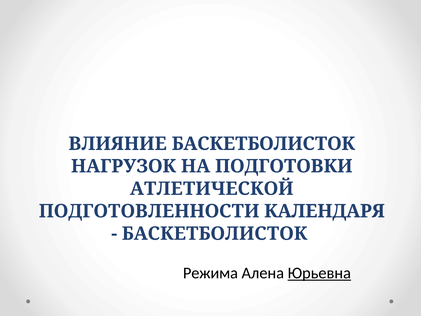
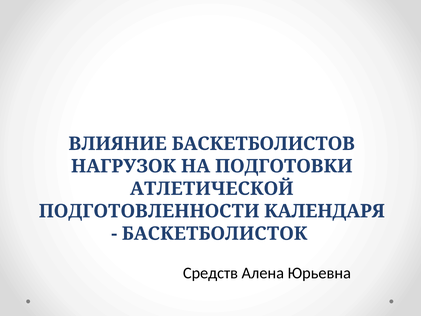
ВЛИЯНИЕ БАСКЕТБОЛИСТОК: БАСКЕТБОЛИСТОК -> БАСКЕТБОЛИСТОВ (263, 144)
Режима: Режима -> Средств (210, 273)
Юрьевна underline: present -> none (319, 273)
